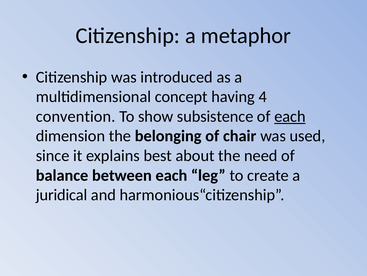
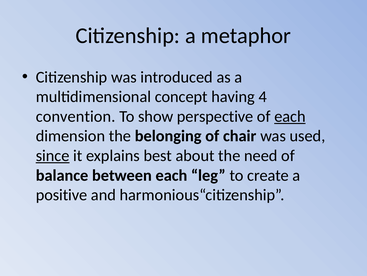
subsistence: subsistence -> perspective (215, 116)
since underline: none -> present (53, 155)
juridical: juridical -> positive (62, 194)
